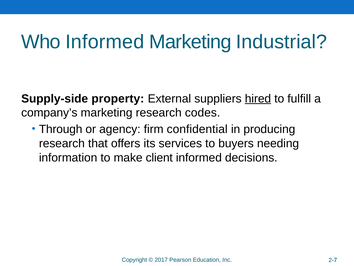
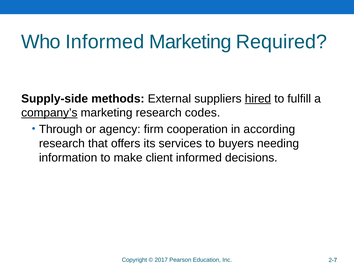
Industrial: Industrial -> Required (281, 42)
property: property -> methods (118, 98)
company’s underline: none -> present (49, 113)
confidential: confidential -> cooperation (197, 129)
producing: producing -> according (269, 129)
